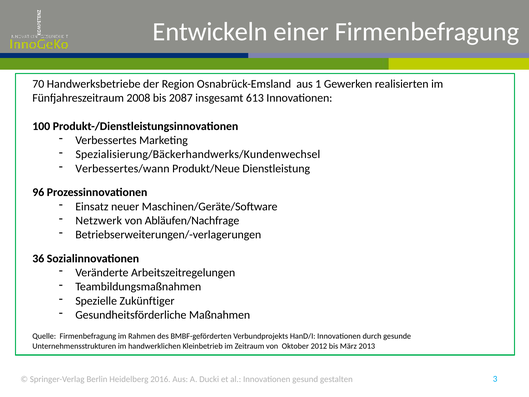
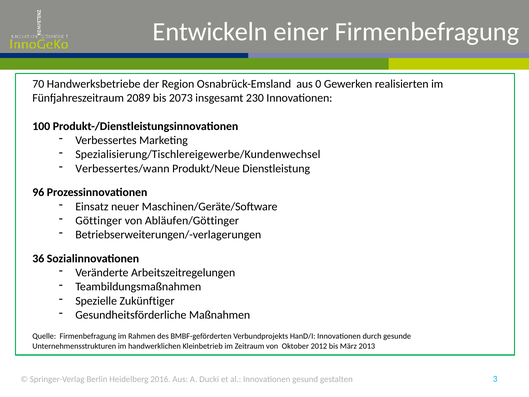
1: 1 -> 0 (318, 84)
2008: 2008 -> 2089 (138, 98)
2087: 2087 -> 2073 (181, 98)
613: 613 -> 230 (255, 98)
Spezialisierung/Bäckerhandwerks/Kundenwechsel: Spezialisierung/Bäckerhandwerks/Kundenwechsel -> Spezialisierung/Tischlereigewerbe/Kundenwechsel (198, 154)
Netzwerk: Netzwerk -> Göttinger (99, 220)
Abläufen/Nachfrage: Abläufen/Nachfrage -> Abläufen/Göttinger (192, 220)
